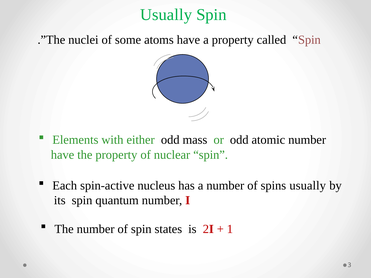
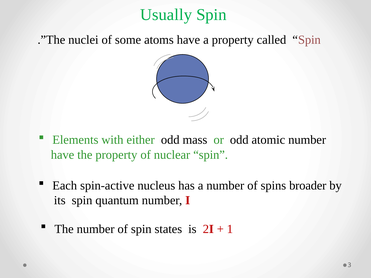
spins usually: usually -> broader (308, 186)
